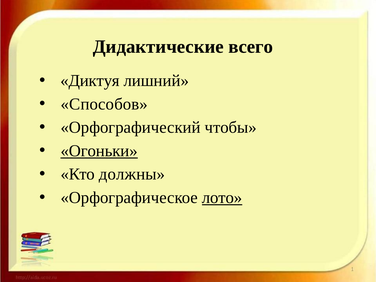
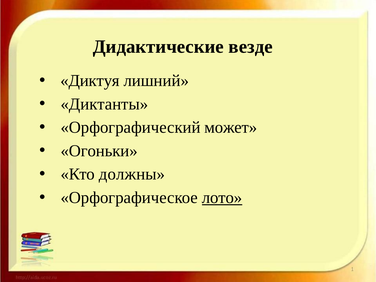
всего: всего -> везде (251, 47)
Способов: Способов -> Диктанты (104, 104)
чтобы: чтобы -> может (231, 127)
Огоньки underline: present -> none (99, 151)
